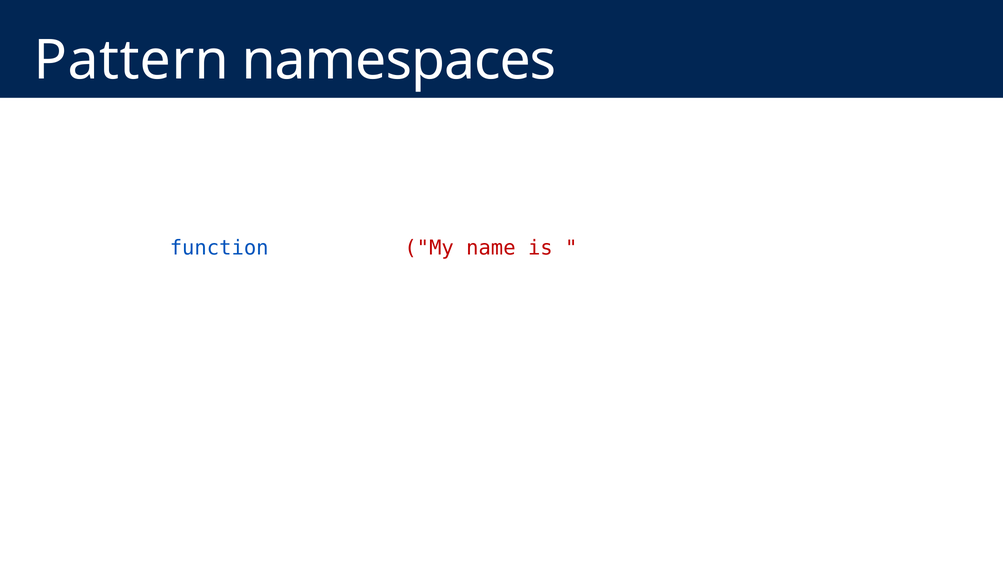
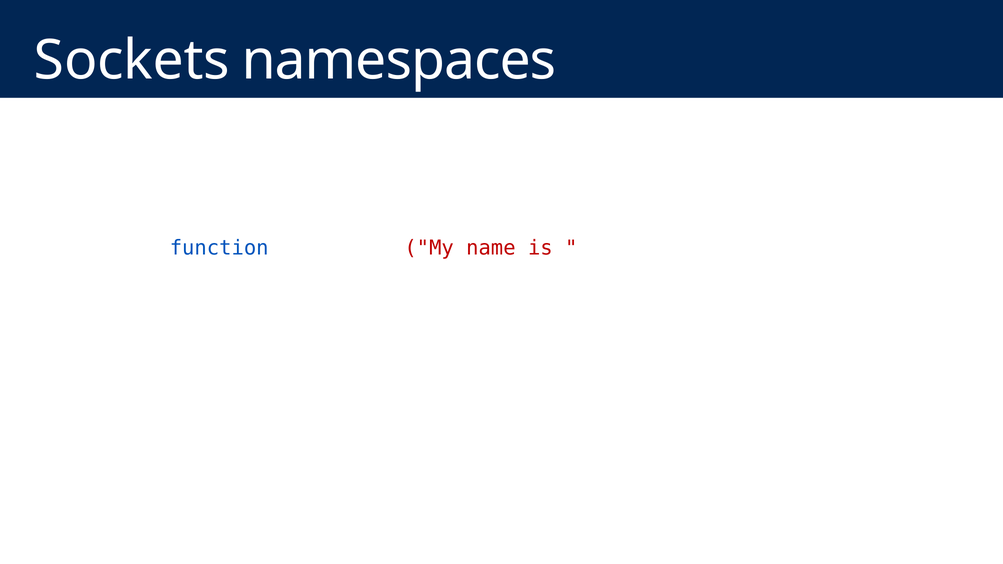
Pattern: Pattern -> Sockets (132, 61)
